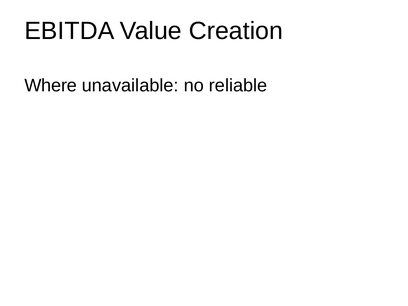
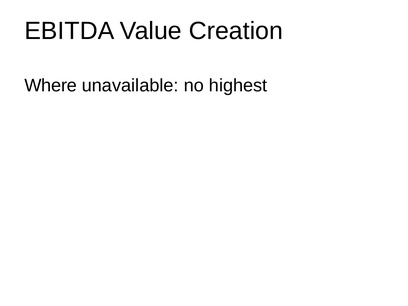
reliable: reliable -> highest (238, 86)
